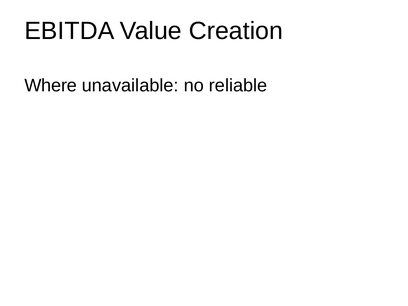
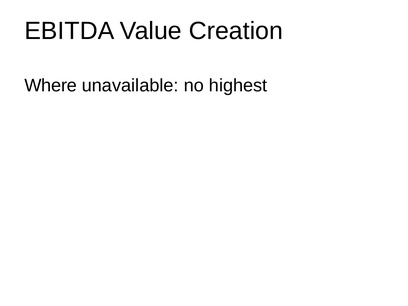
reliable: reliable -> highest (238, 86)
